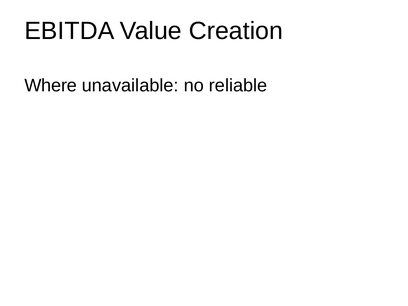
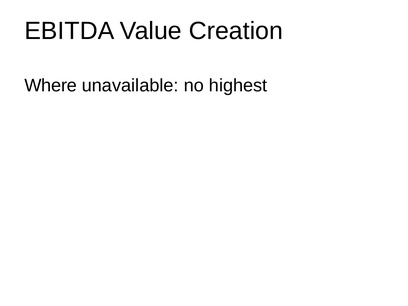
reliable: reliable -> highest (238, 86)
